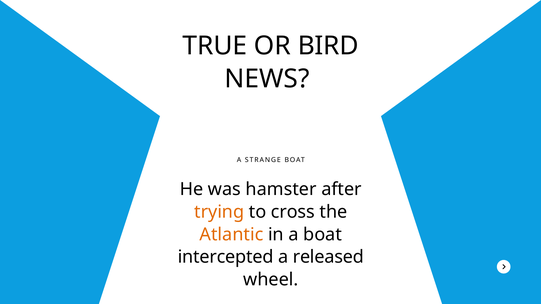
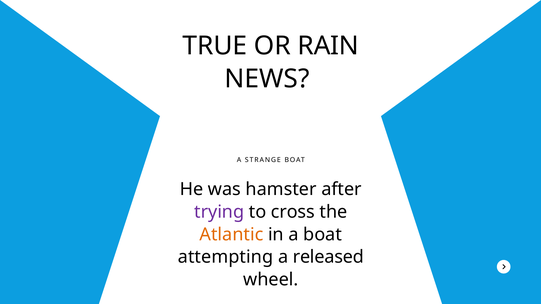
BIRD: BIRD -> RAIN (328, 46)
trying colour: orange -> purple (219, 212)
intercepted: intercepted -> attempting (226, 257)
